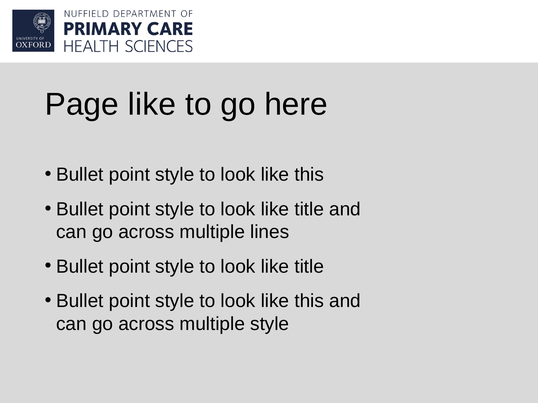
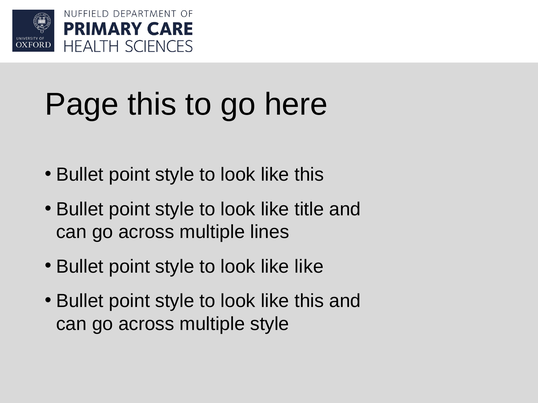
Page like: like -> this (152, 104)
title: title -> like (309, 267)
